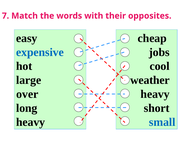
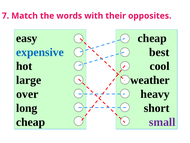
jobs: jobs -> best (159, 52)
heavy: heavy -> cheap (31, 122)
small colour: blue -> purple (162, 122)
